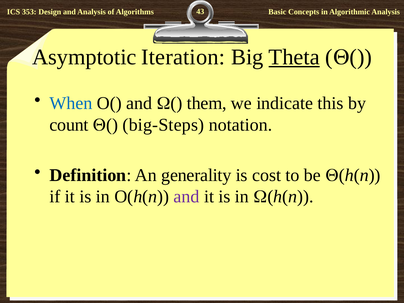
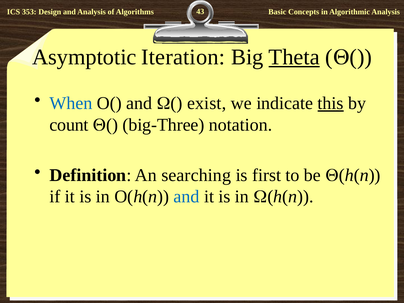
them: them -> exist (207, 103)
this underline: none -> present (331, 103)
big-Steps: big-Steps -> big-Three (164, 125)
generality: generality -> searching (196, 175)
cost: cost -> first (267, 175)
and colour: purple -> blue (187, 197)
